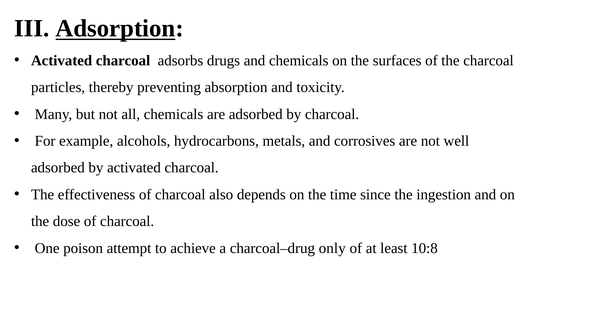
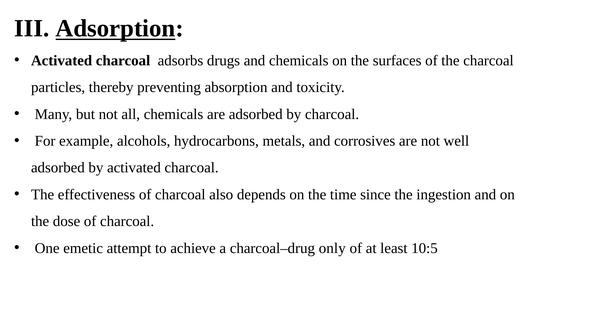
poison: poison -> emetic (83, 248)
10:8: 10:8 -> 10:5 (424, 248)
